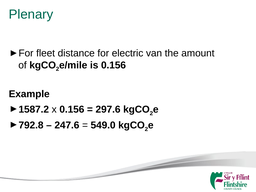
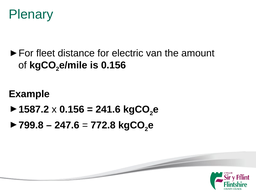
297.6: 297.6 -> 241.6 (108, 109)
792.8: 792.8 -> 799.8 (31, 125)
549.0: 549.0 -> 772.8 (103, 125)
